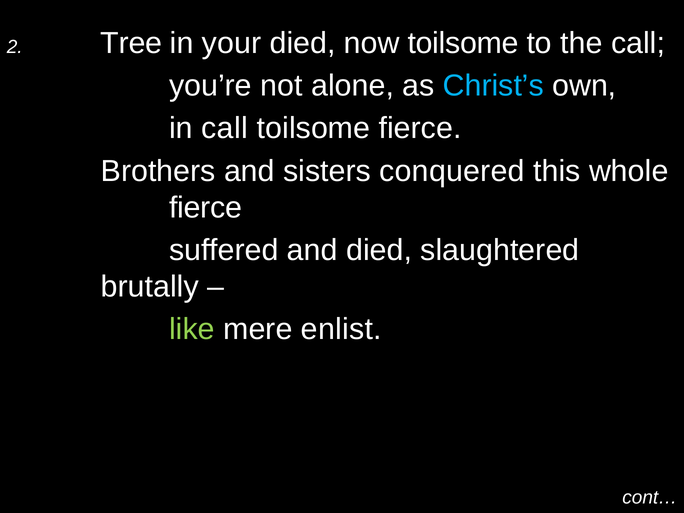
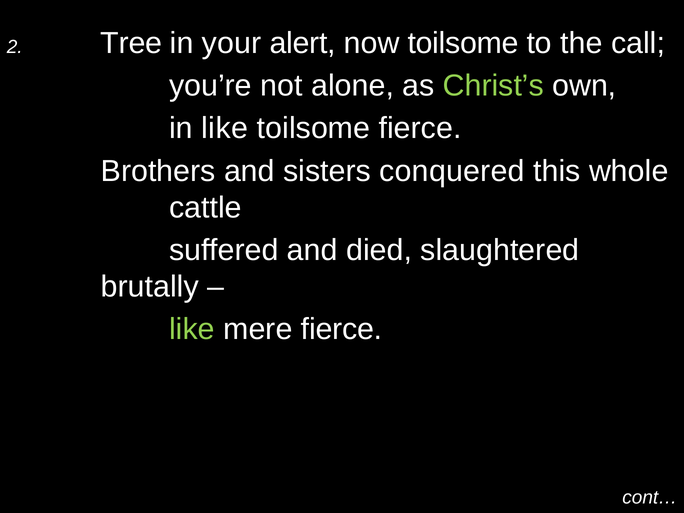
your died: died -> alert (303, 43)
Christ’s colour: light blue -> light green (493, 86)
in call: call -> like (225, 128)
fierce: fierce -> cattle (205, 207)
mere enlist: enlist -> fierce (342, 329)
